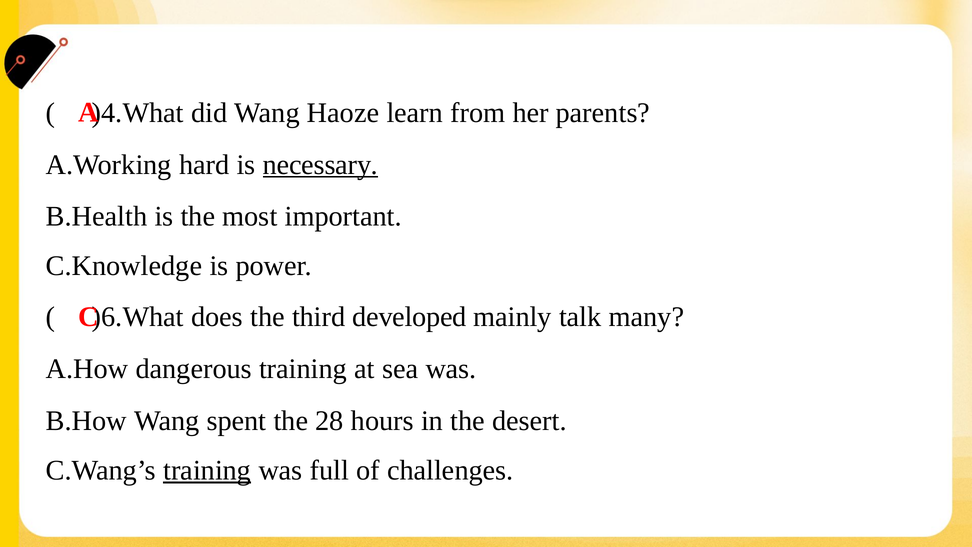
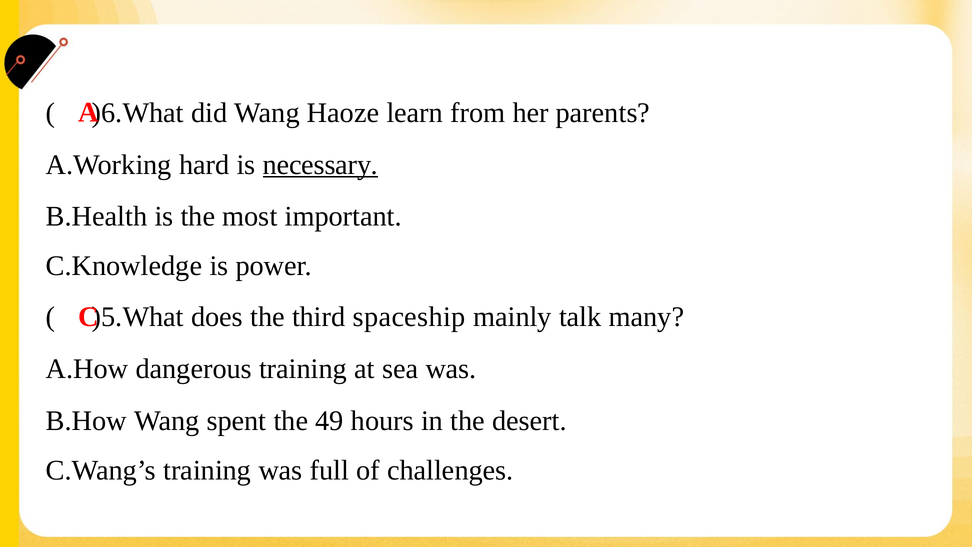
)4.What: )4.What -> )6.What (138, 113)
)6.What: )6.What -> )5.What (138, 317)
developed: developed -> spaceship (409, 317)
28: 28 -> 49 (330, 420)
training underline: present -> none (207, 470)
